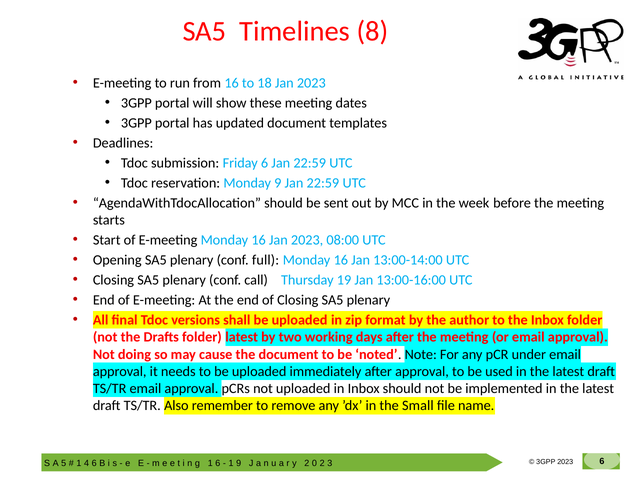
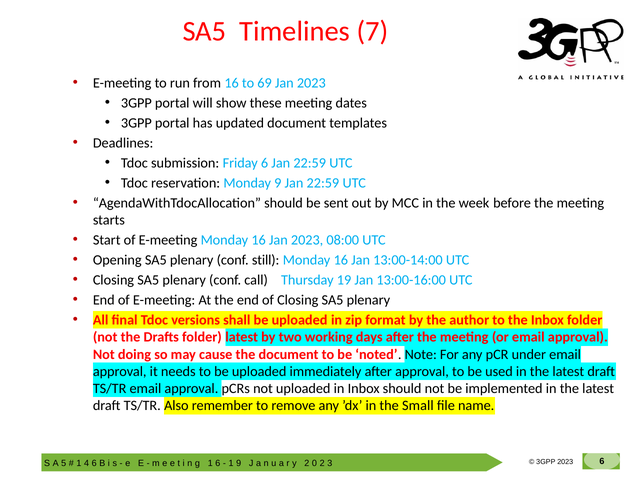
8: 8 -> 7 (372, 31)
18: 18 -> 69 (265, 83)
full: full -> still (266, 260)
